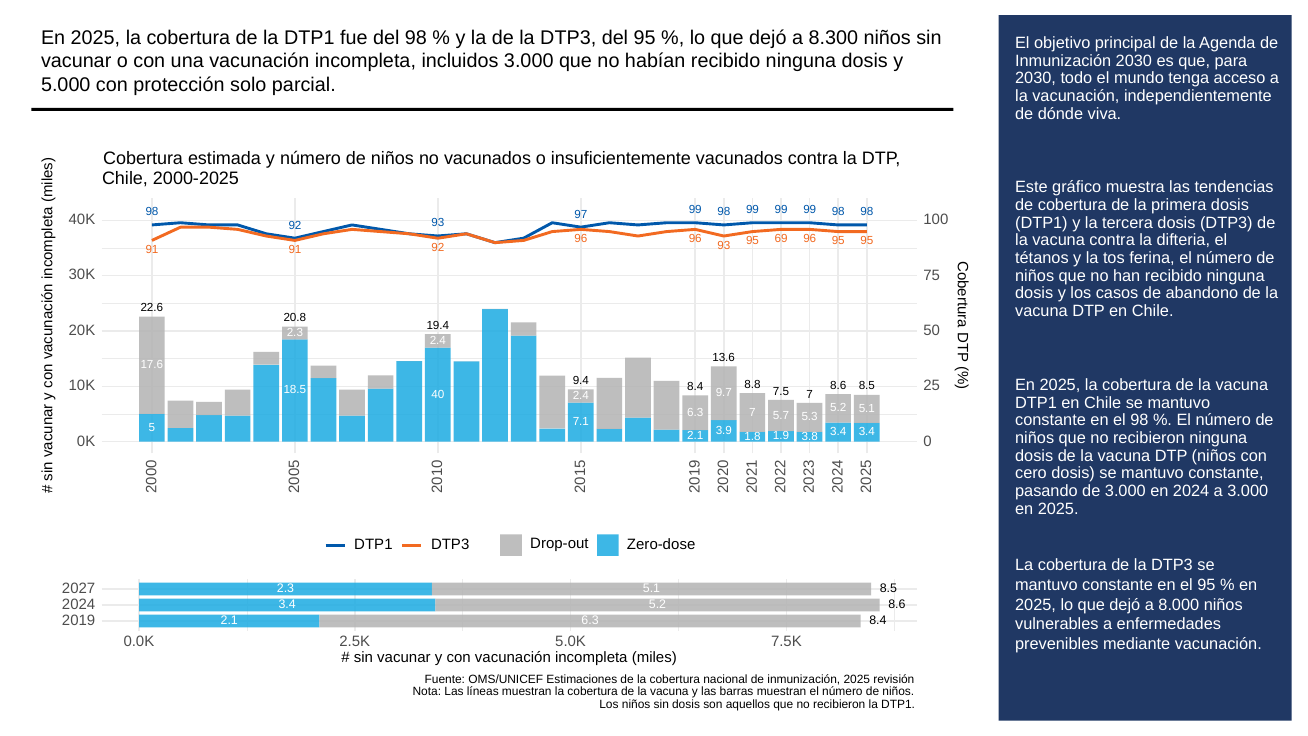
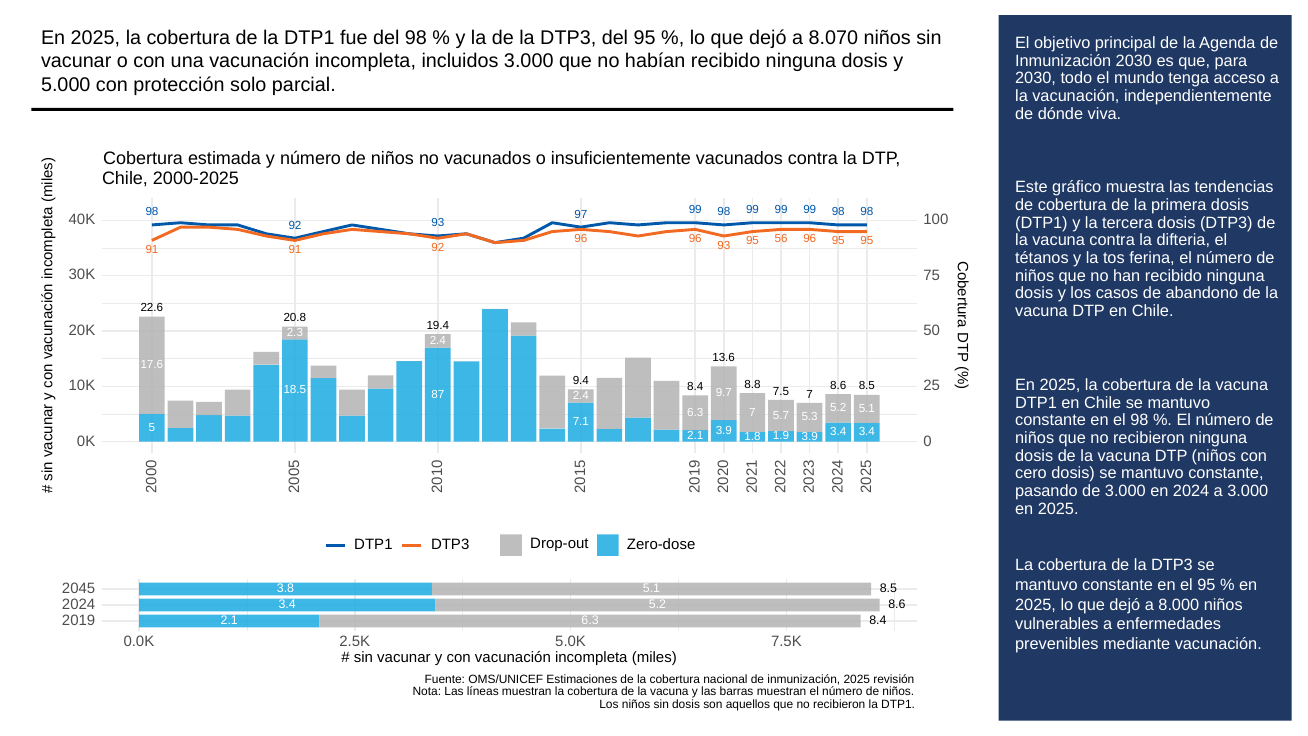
8.300: 8.300 -> 8.070 (833, 38)
69: 69 -> 56 (781, 239)
40: 40 -> 87 (438, 394)
1.9 3.8: 3.8 -> 3.9 (810, 436)
2027: 2027 -> 2045 (79, 588)
2.3: 2.3 -> 3.8 (285, 588)
